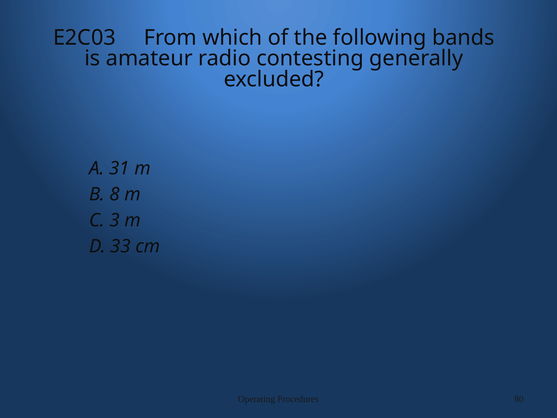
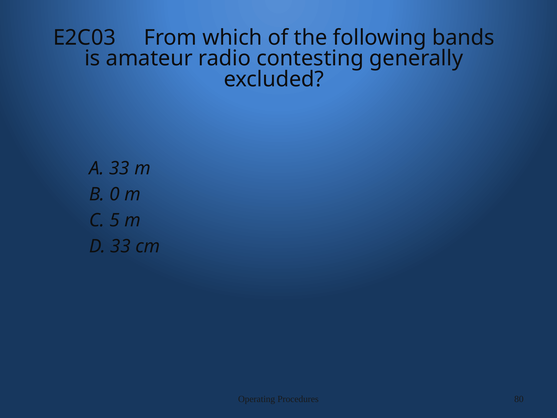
A 31: 31 -> 33 (119, 168)
8: 8 -> 0 (115, 194)
3: 3 -> 5 (115, 220)
